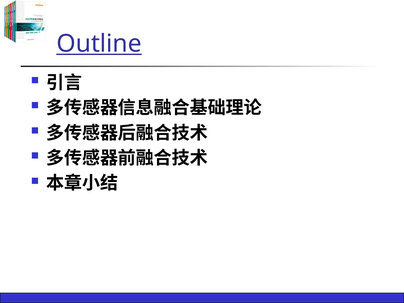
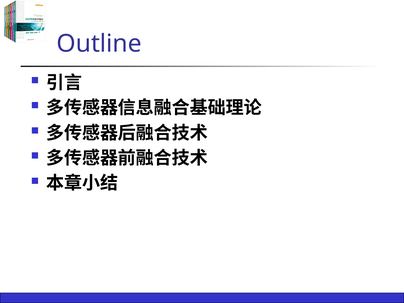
Outline underline: present -> none (99, 44)
